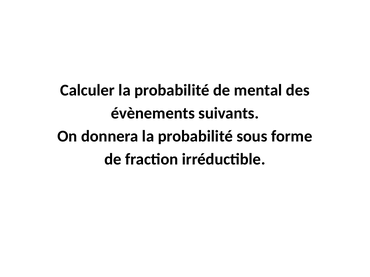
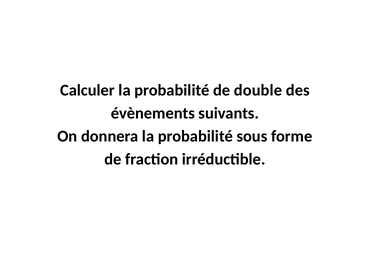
mental: mental -> double (258, 90)
